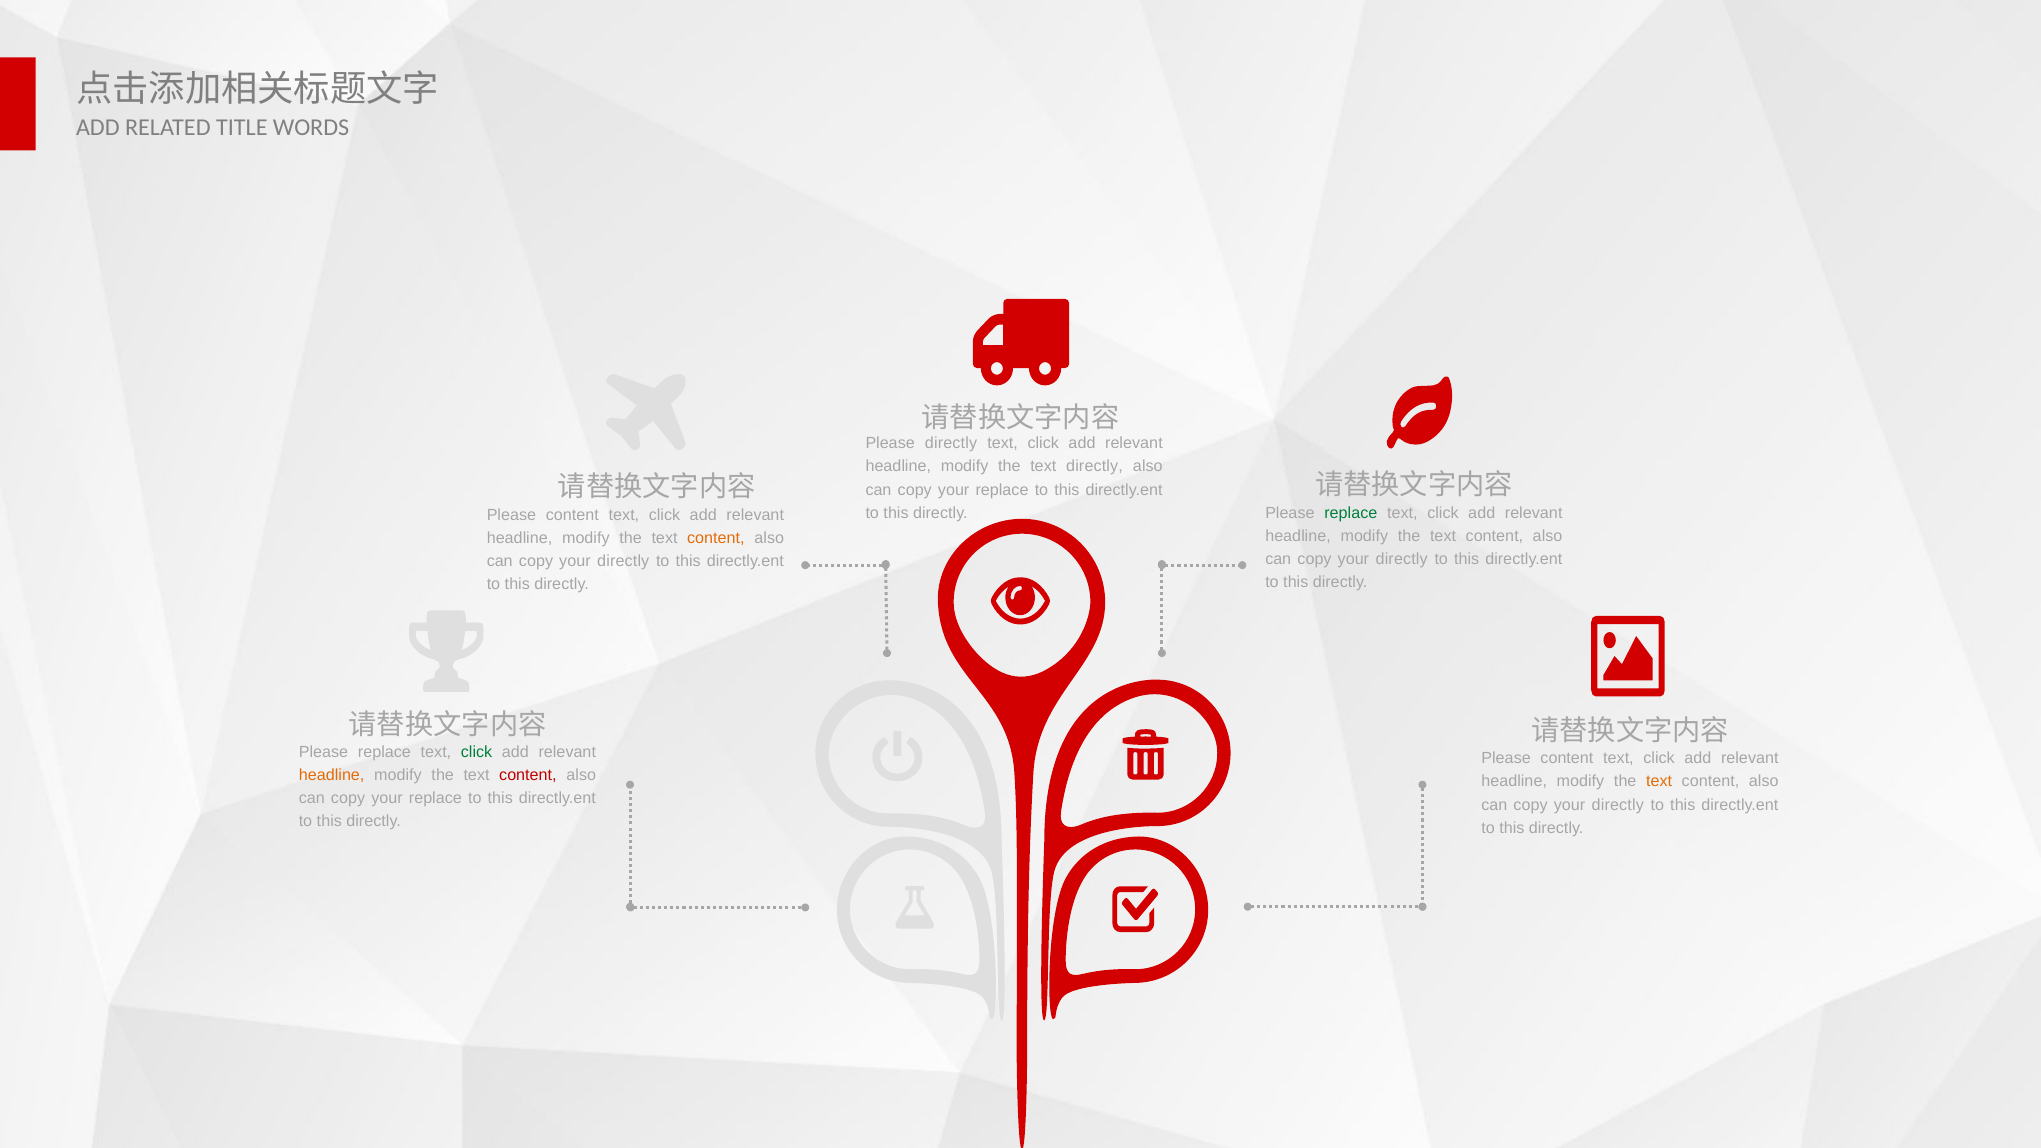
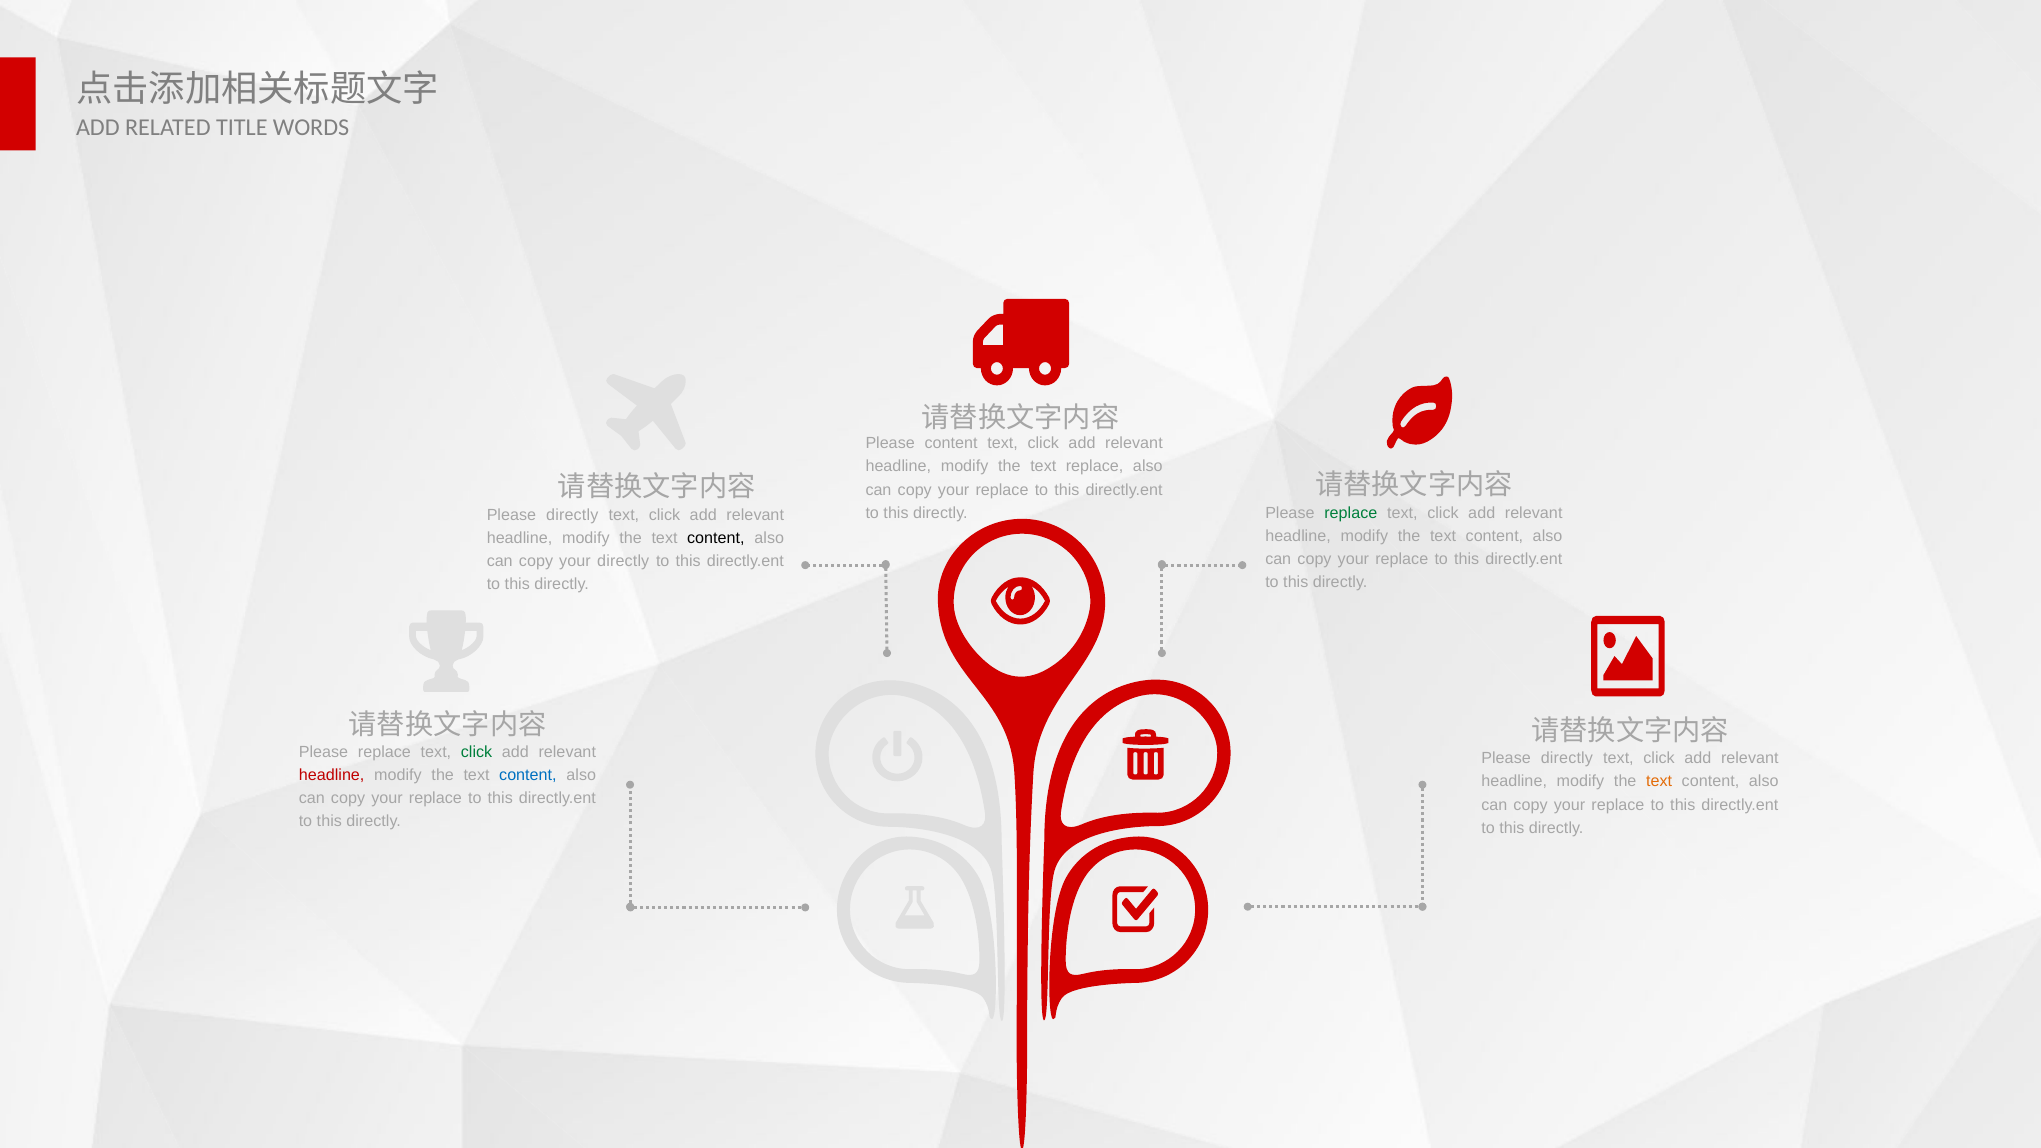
Please directly: directly -> content (951, 443)
text directly: directly -> replace (1095, 467)
content: content -> directly (572, 515)
content colour: orange -> black (716, 538)
directly: directly -> replace (1402, 559)
content: content -> directly (1567, 758)
headline colour: orange -> red (332, 775)
content colour: red -> blue (528, 775)
directly: directly -> replace (1618, 805)
